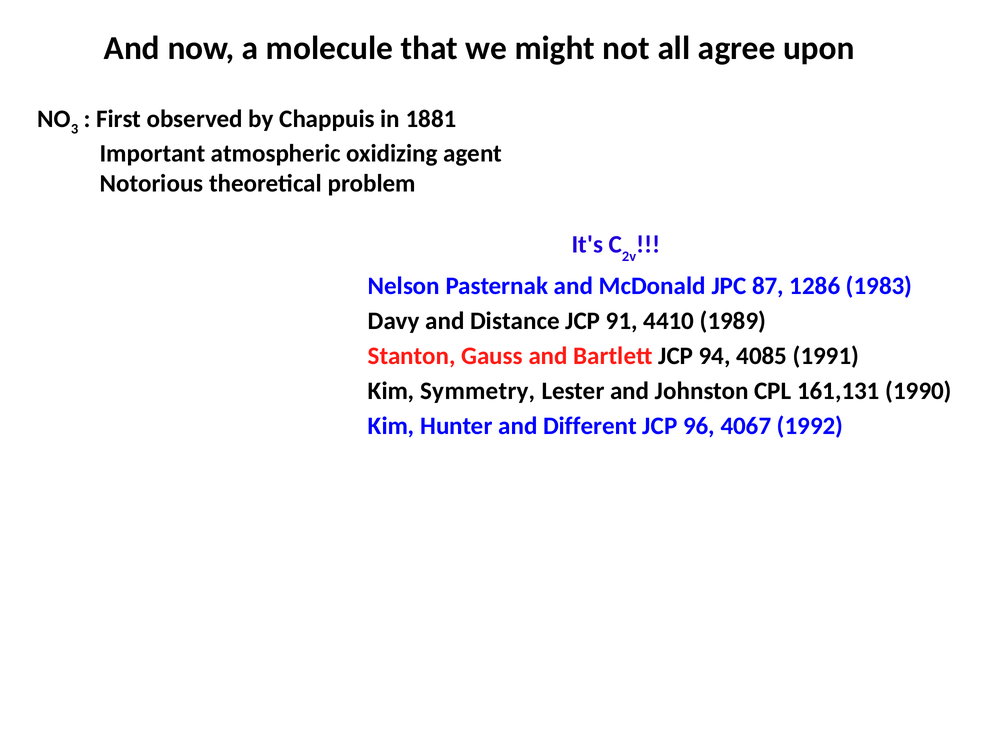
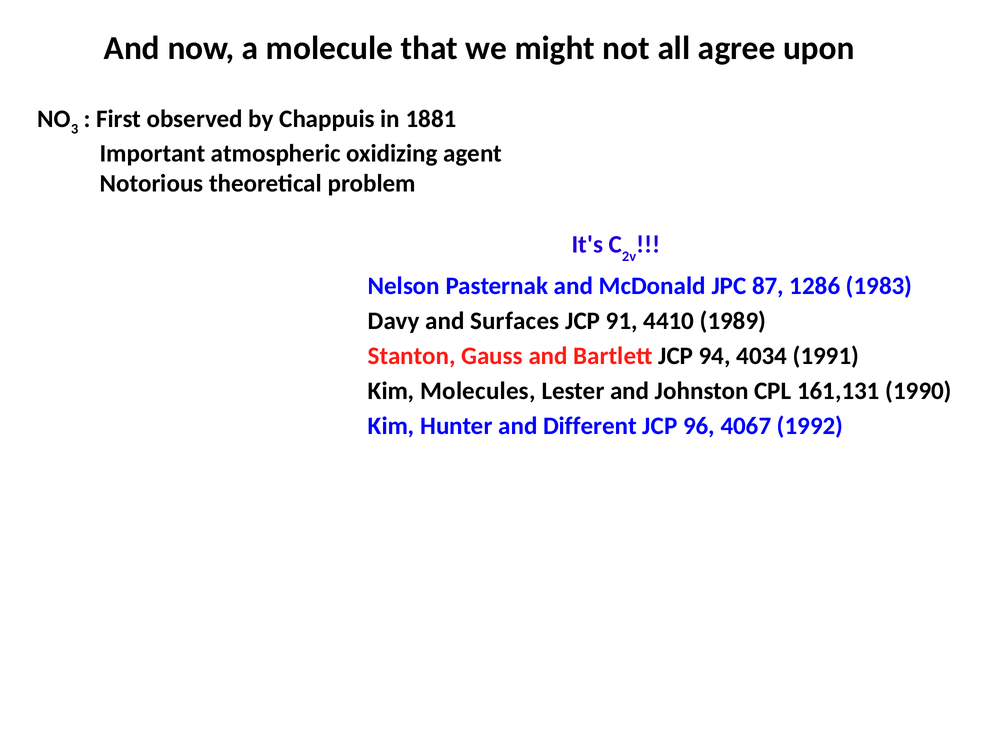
Distance: Distance -> Surfaces (515, 321)
4085: 4085 -> 4034 (762, 356)
Symmetry: Symmetry -> Molecules (478, 391)
